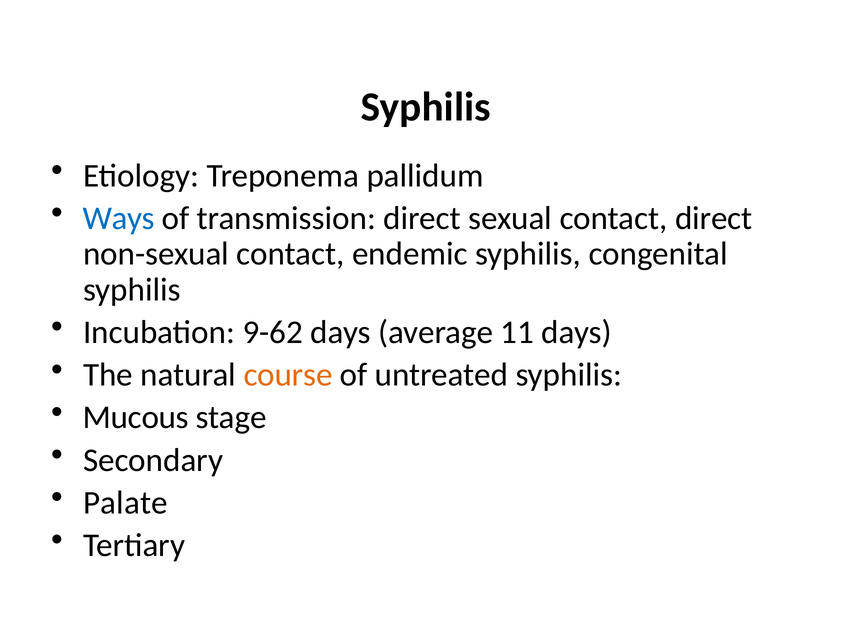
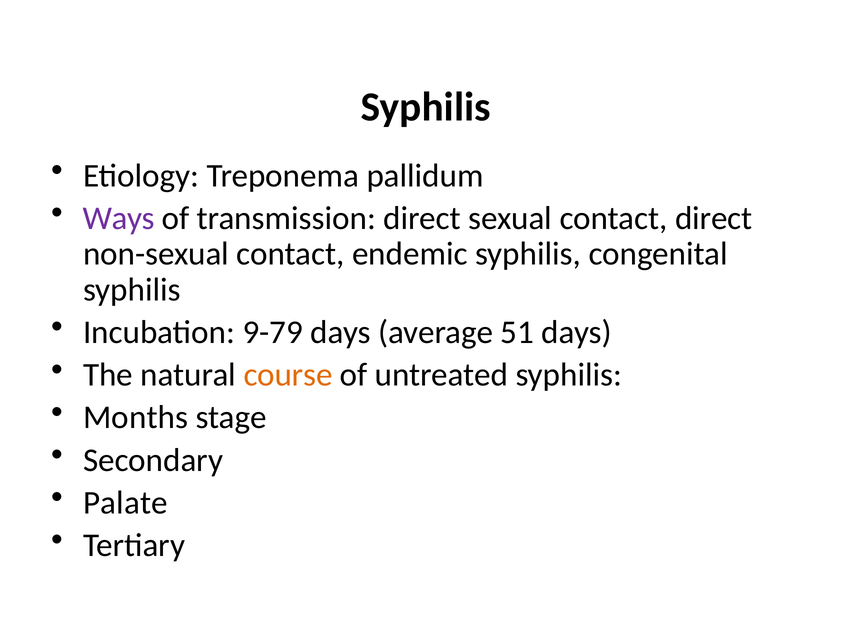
Ways colour: blue -> purple (119, 218)
9-62: 9-62 -> 9-79 (273, 332)
11: 11 -> 51 (517, 332)
Mucous: Mucous -> Months (136, 418)
